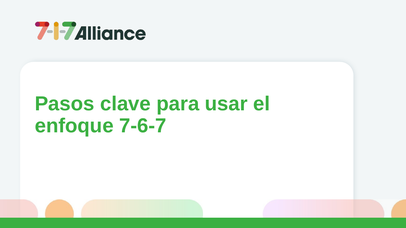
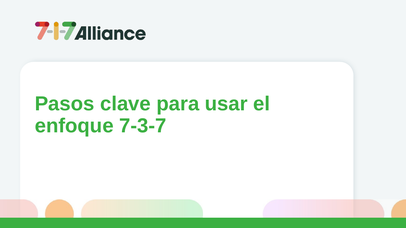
7-6-7: 7-6-7 -> 7-3-7 (143, 126)
